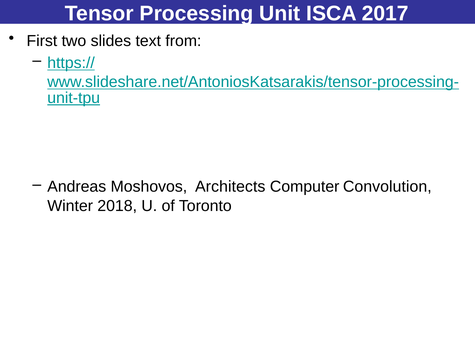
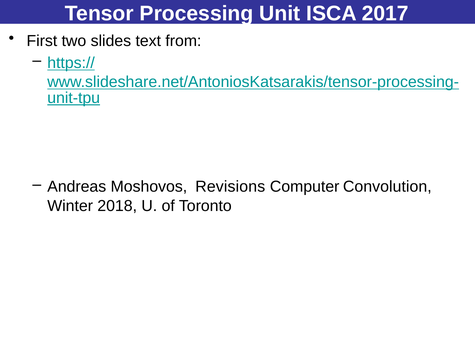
Architects: Architects -> Revisions (230, 186)
